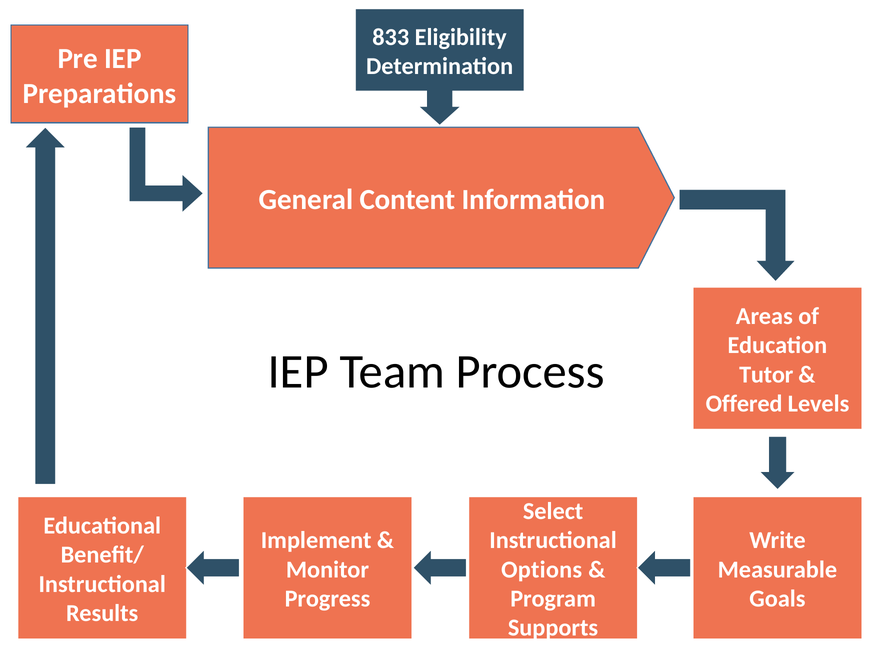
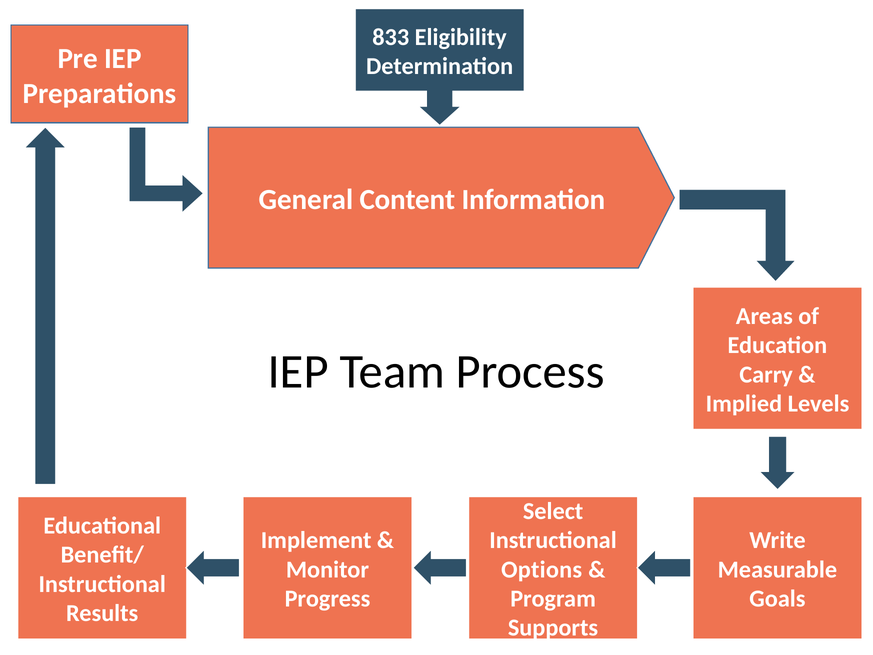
Tutor: Tutor -> Carry (766, 374)
Offered: Offered -> Implied (744, 403)
